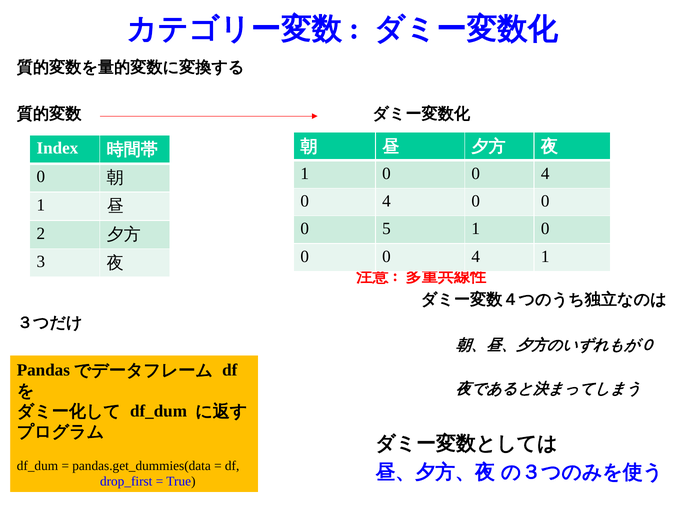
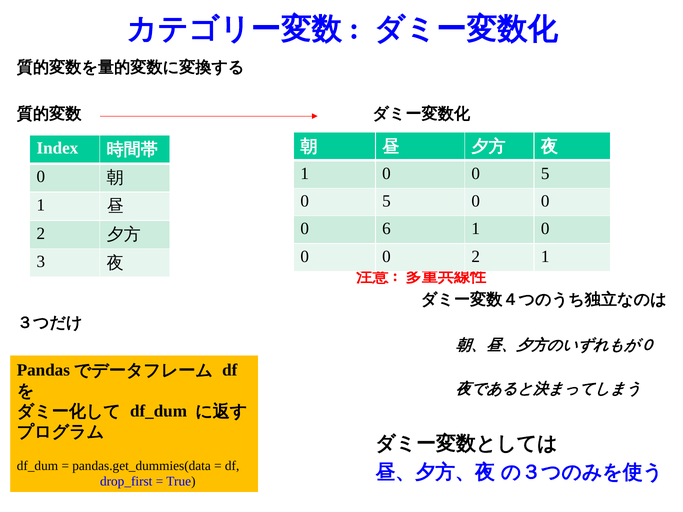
1 0 0 4: 4 -> 5 (545, 174)
4: 4 -> 5 (386, 201)
5: 5 -> 6 (386, 229)
4: 4 -> 2 (476, 257)
